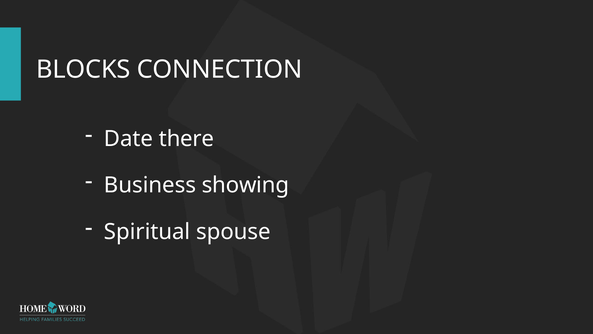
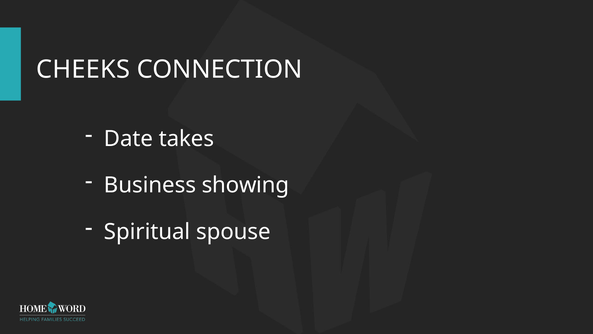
BLOCKS: BLOCKS -> CHEEKS (83, 69)
there: there -> takes (186, 139)
